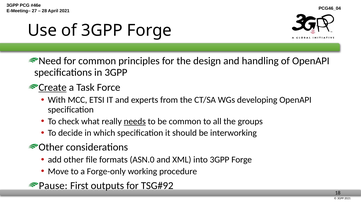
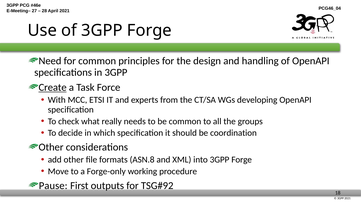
needs underline: present -> none (135, 121)
interworking: interworking -> coordination (233, 133)
ASN.0: ASN.0 -> ASN.8 (142, 160)
